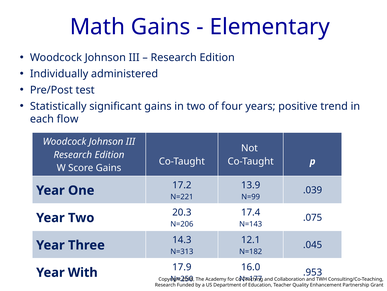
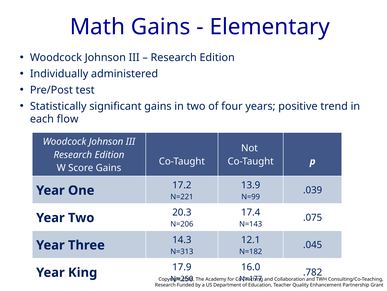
.953: .953 -> .782 (313, 272)
With: With -> King (83, 272)
